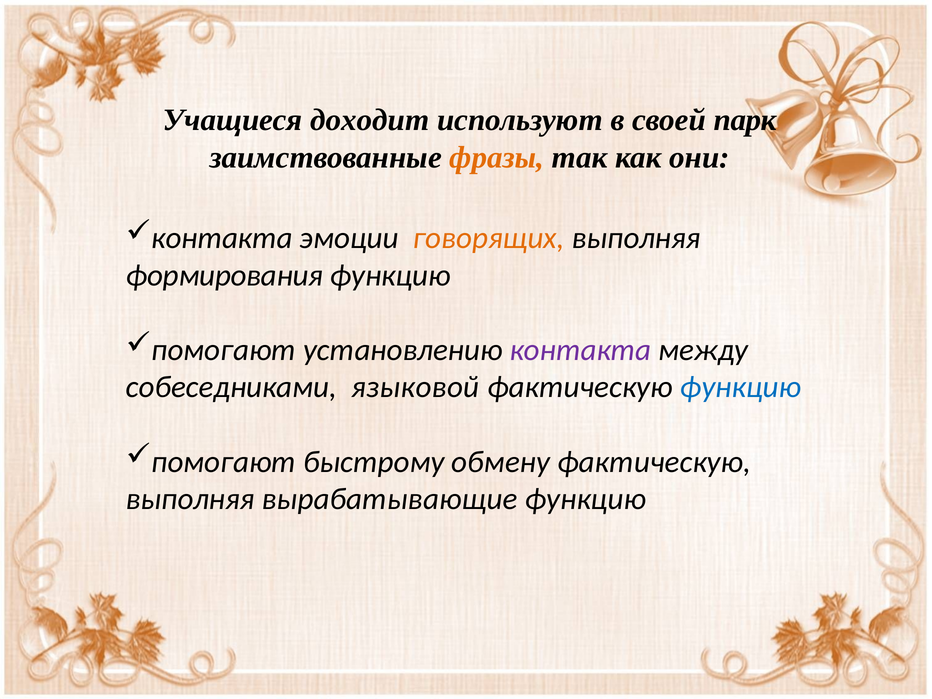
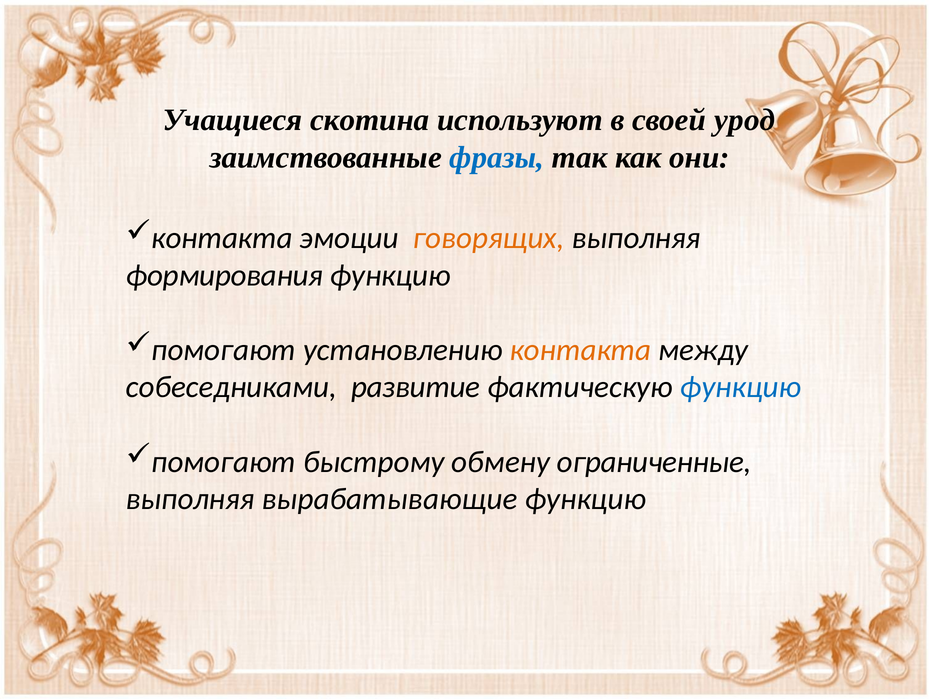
доходит: доходит -> скотина (370, 120)
парк: парк -> урод (745, 120)
фразы colour: orange -> blue (497, 157)
контакта colour: purple -> orange (581, 350)
языковой: языковой -> развитие (416, 387)
обмену фактическую: фактическую -> ограниченные (654, 462)
